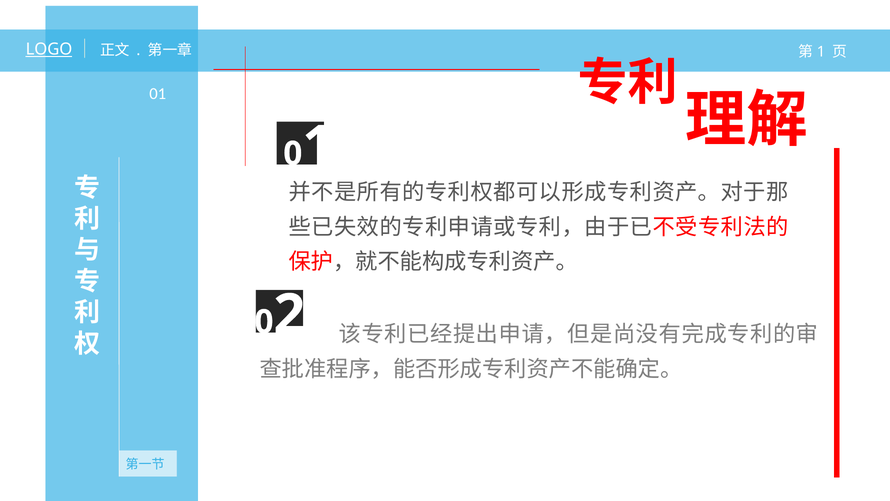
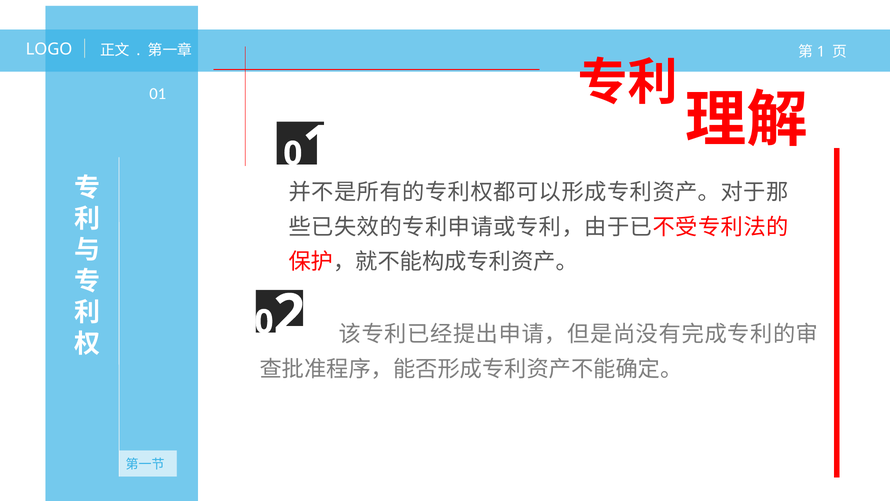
LOGO underline: present -> none (49, 49)
